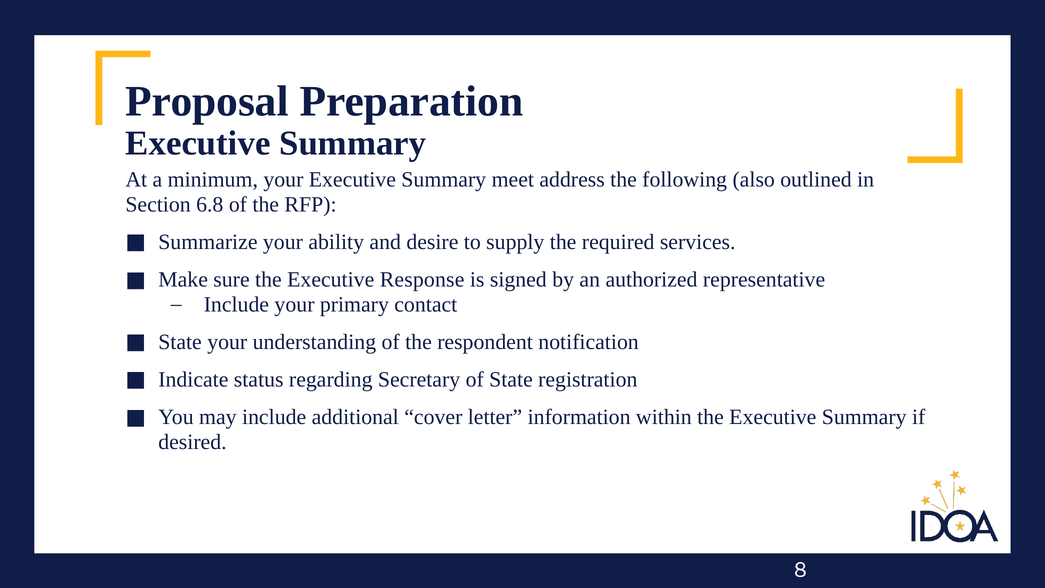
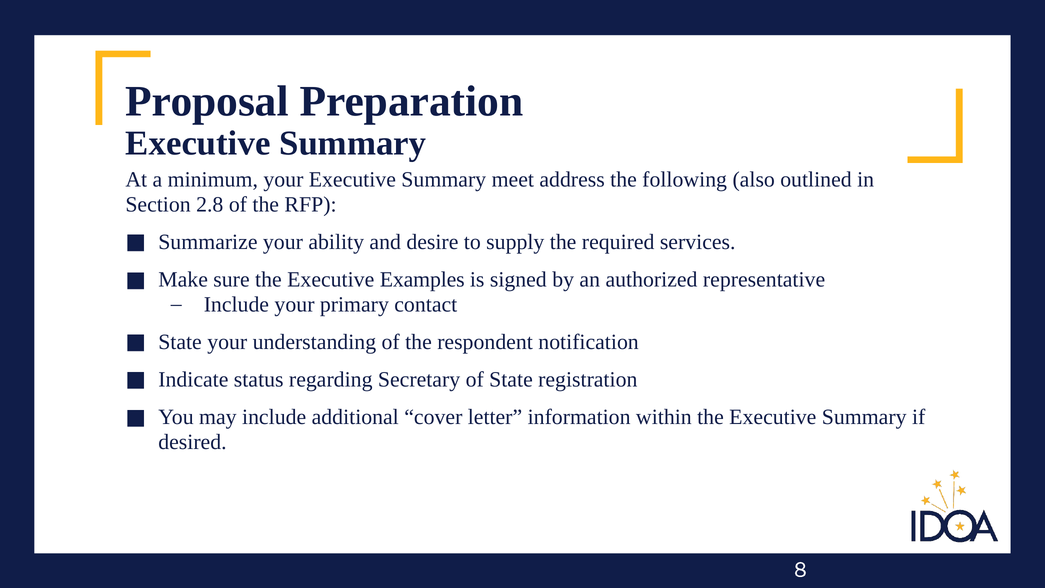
6.8: 6.8 -> 2.8 (210, 204)
Response: Response -> Examples (422, 280)
